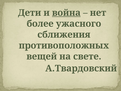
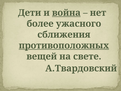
противоположных underline: none -> present (64, 45)
